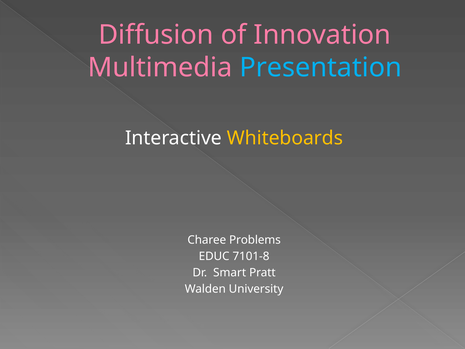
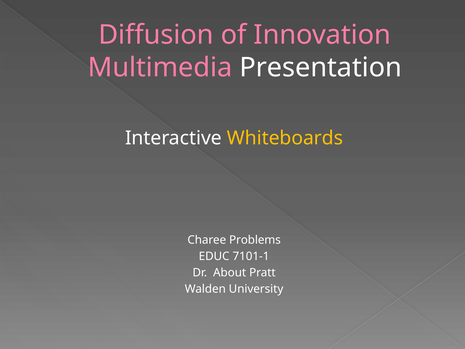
Presentation colour: light blue -> white (321, 67)
7101-8: 7101-8 -> 7101-1 (251, 256)
Smart: Smart -> About (230, 272)
